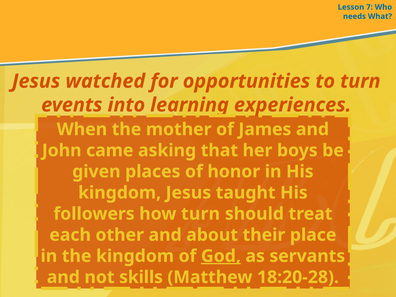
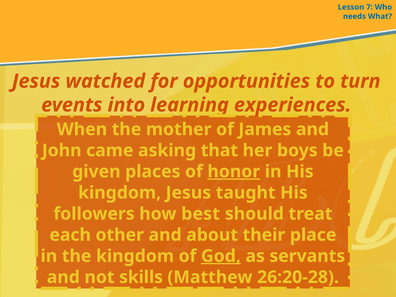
honor underline: none -> present (234, 172)
how turn: turn -> best (201, 214)
18:20-28: 18:20-28 -> 26:20-28 (298, 277)
